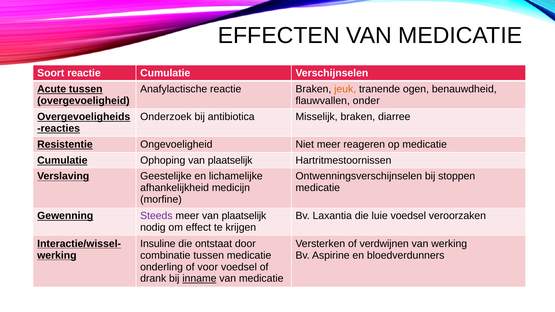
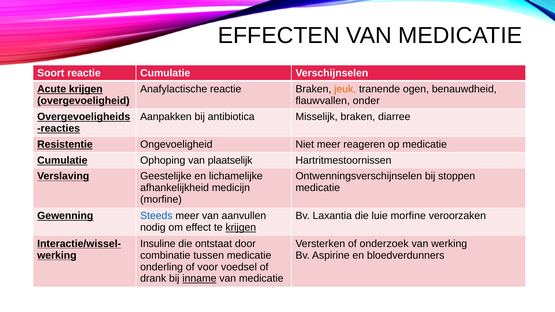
Acute tussen: tussen -> krijgen (86, 89)
Onderzoek: Onderzoek -> Aanpakken (166, 117)
Steeds colour: purple -> blue (156, 216)
meer van plaatselijk: plaatselijk -> aanvullen (244, 216)
luie voedsel: voedsel -> morfine (408, 216)
krijgen underline: none -> present (241, 228)
verdwijnen: verdwijnen -> onderzoek (384, 244)
